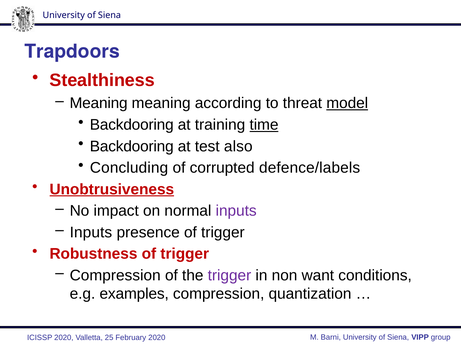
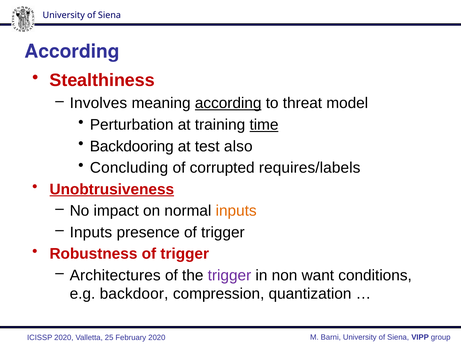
Trapdoors: Trapdoors -> According (72, 51)
Meaning: Meaning -> Involves (98, 103)
according underline: none -> present (228, 103)
model underline: present -> none (347, 103)
Backdooring: Backdooring -> Perturbation (132, 125)
defence/labels: defence/labels -> requires/labels (310, 168)
inputs colour: purple -> orange (236, 211)
Compression: Compression -> Architectures (115, 275)
examples: examples -> backdoor (134, 294)
